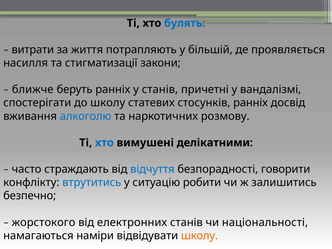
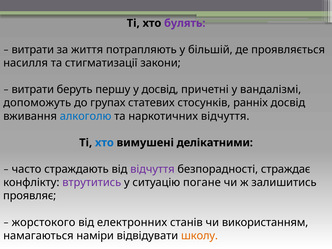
булять colour: blue -> purple (185, 23)
ближче: ближче -> витрати (33, 90)
беруть ранніх: ранніх -> першу (113, 90)
у станів: станів -> досвід (160, 90)
спостерігати: спостерігати -> допоможуть (37, 103)
до школу: школу -> групах (108, 103)
наркотичних розмову: розмову -> відчуття (225, 116)
відчуття colour: blue -> purple (152, 169)
говорити: говорити -> страждає (286, 169)
втрутитись colour: blue -> purple (92, 183)
робити: робити -> погане (202, 183)
безпечно: безпечно -> проявляє (30, 196)
національності: національності -> використанням (265, 222)
